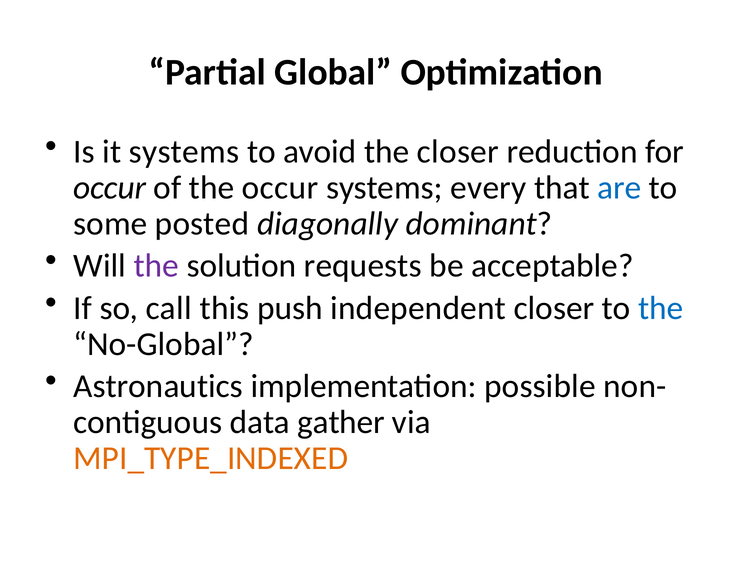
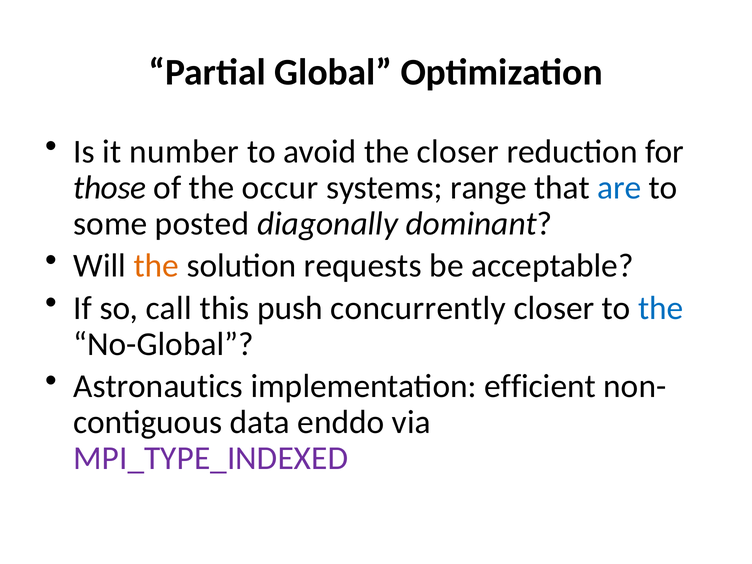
it systems: systems -> number (184, 151)
occur: occur -> those (110, 188)
every: every -> range (489, 188)
the colour: purple -> orange (156, 266)
independent: independent -> concurrently (418, 308)
possible: possible -> efficient (540, 386)
gather: gather -> enddo (341, 422)
MPI_TYPE_INDEXED colour: orange -> purple (211, 458)
